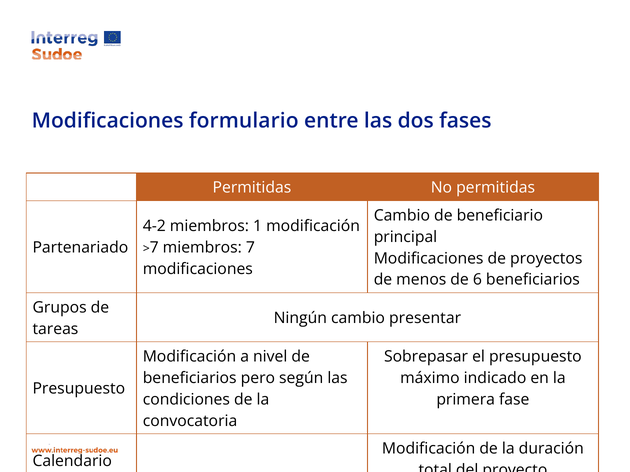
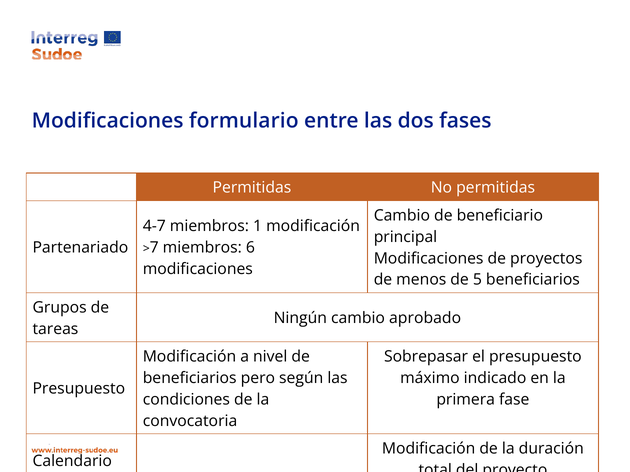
4-2: 4-2 -> 4-7 (154, 226)
miembros 7: 7 -> 6 (250, 248)
6: 6 -> 5 (477, 280)
presentar: presentar -> aprobado (425, 319)
